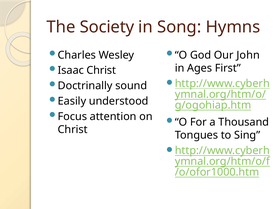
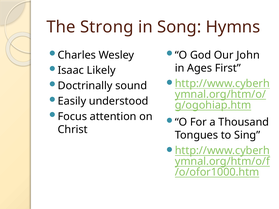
Society: Society -> Strong (107, 27)
Isaac Christ: Christ -> Likely (101, 70)
